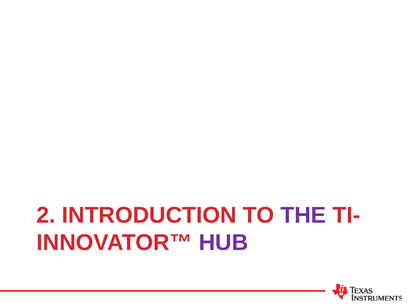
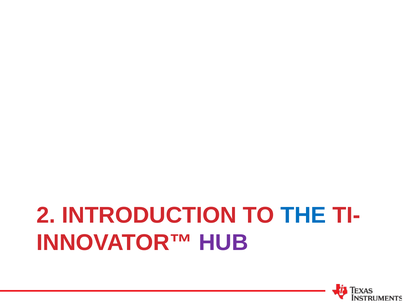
THE colour: purple -> blue (303, 215)
